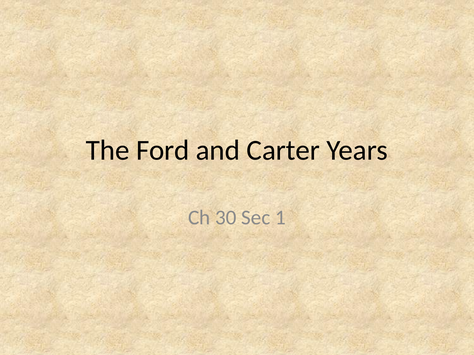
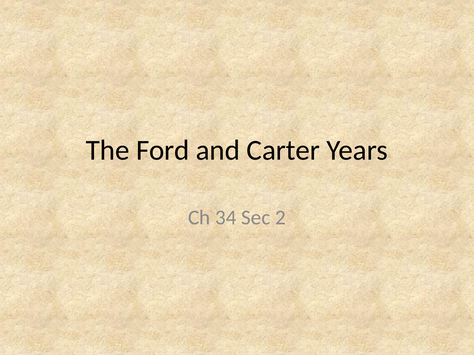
30: 30 -> 34 (226, 218)
1: 1 -> 2 (280, 218)
